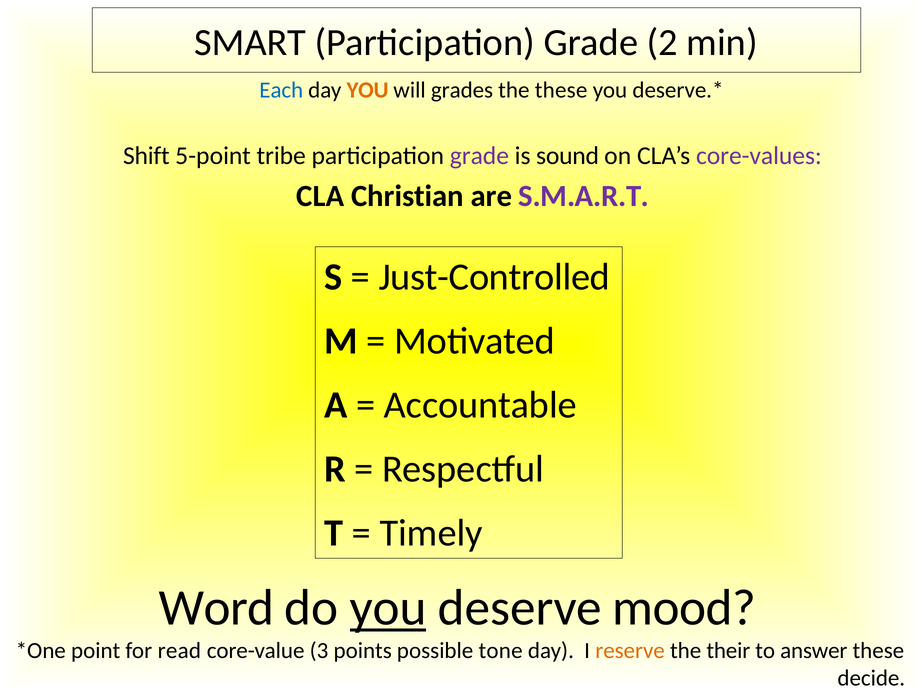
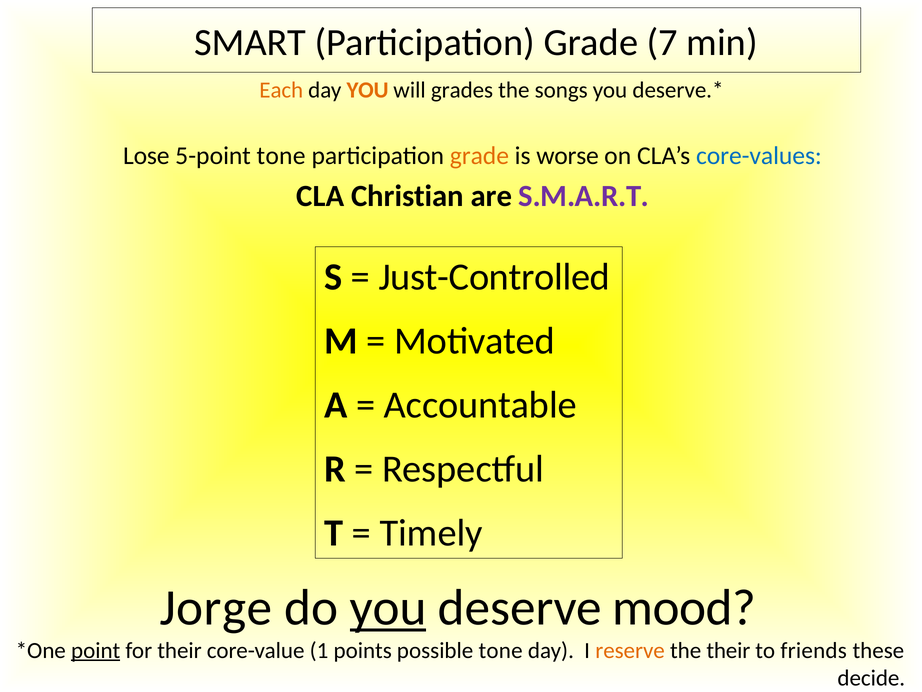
2: 2 -> 7 (662, 43)
Each colour: blue -> orange (281, 90)
the these: these -> songs (561, 90)
Shift: Shift -> Lose (146, 155)
5-point tribe: tribe -> tone (281, 155)
grade colour: purple -> orange (479, 155)
sound: sound -> worse (568, 155)
core-values colour: purple -> blue (759, 155)
Word: Word -> Jorge (216, 607)
point underline: none -> present (96, 650)
for read: read -> their (180, 650)
3: 3 -> 1 (319, 650)
answer: answer -> friends (814, 650)
